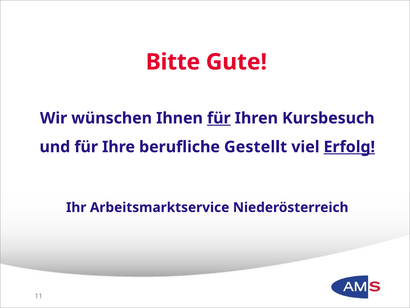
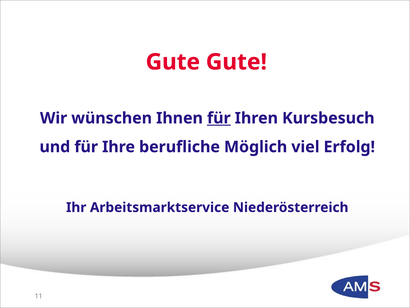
Bitte: Bitte -> Gute (173, 62)
Gestellt: Gestellt -> Möglich (256, 147)
Erfolg underline: present -> none (349, 147)
